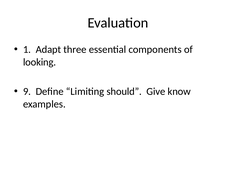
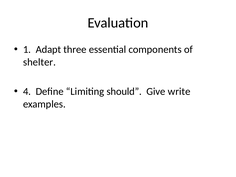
looking: looking -> shelter (39, 62)
9: 9 -> 4 (27, 91)
know: know -> write (179, 91)
